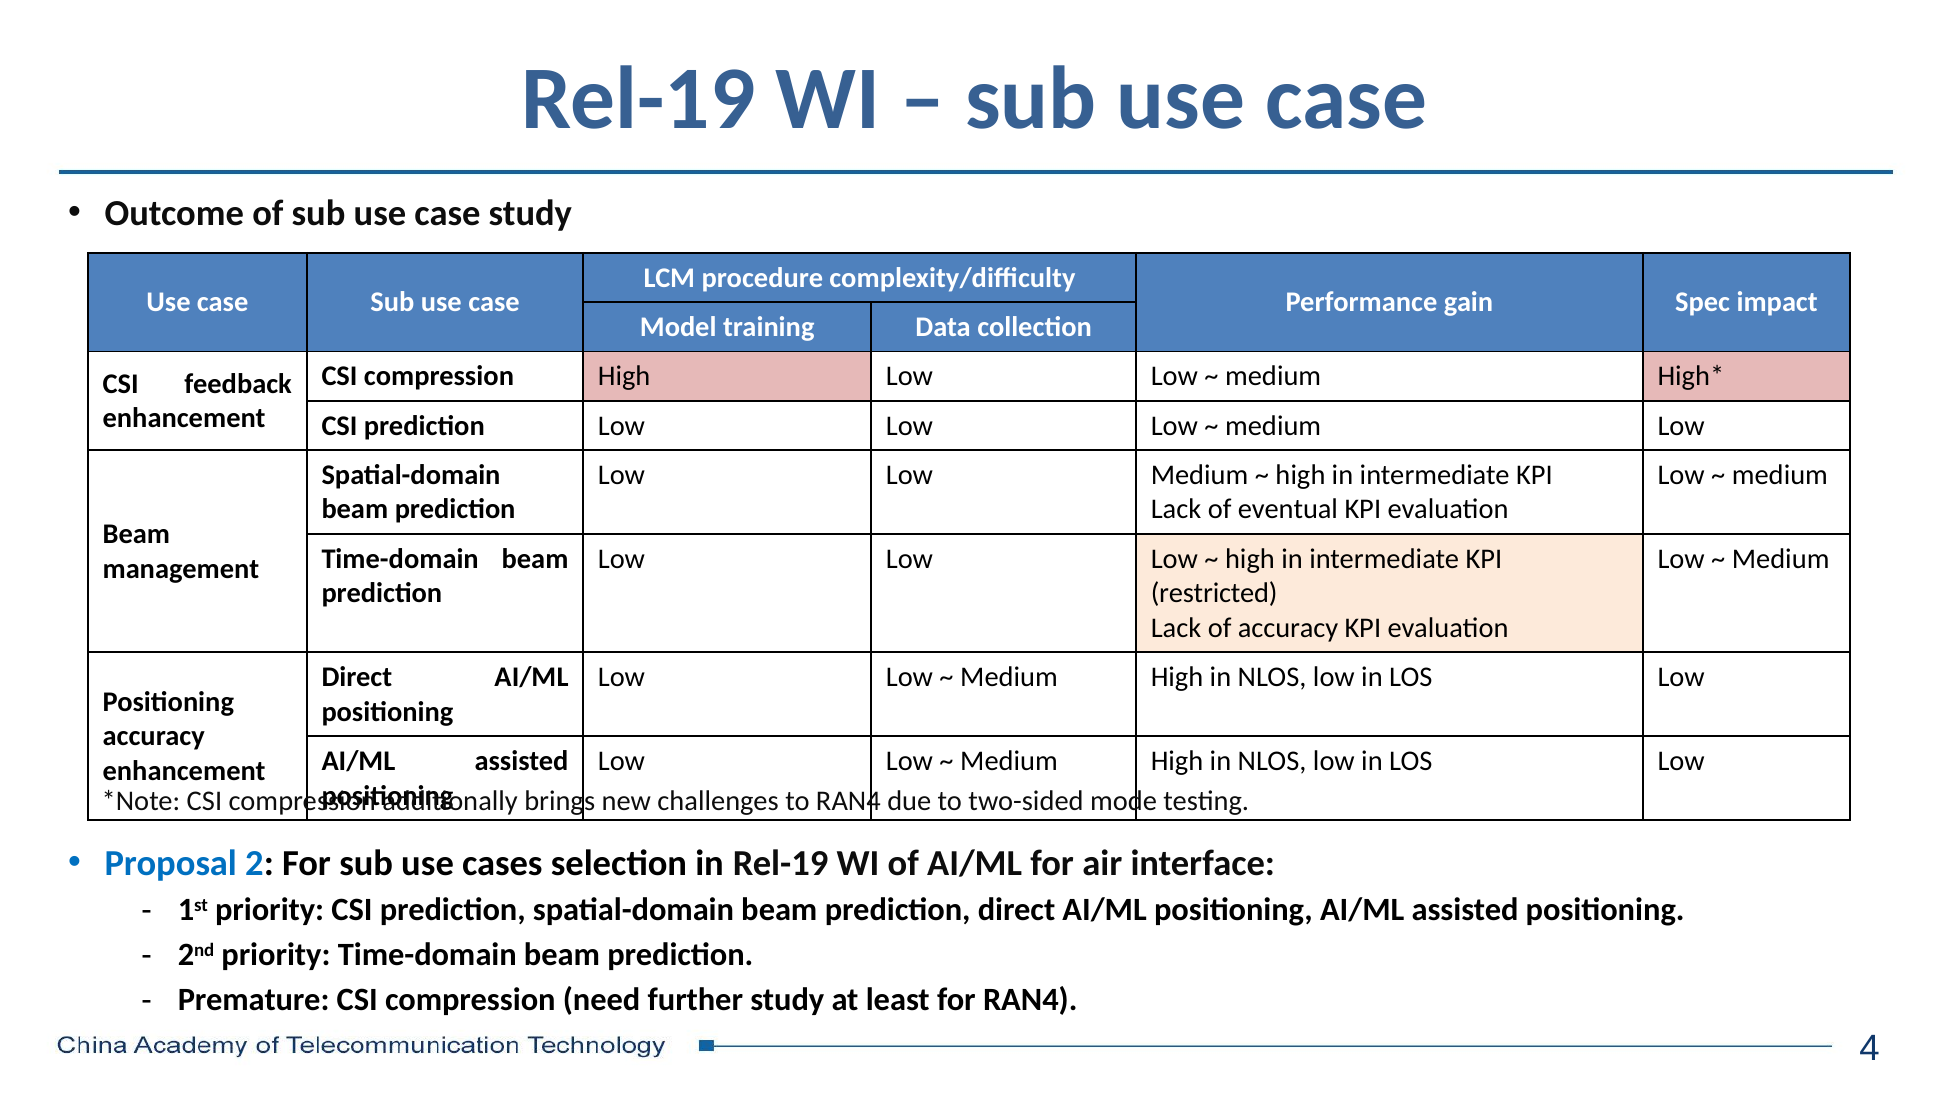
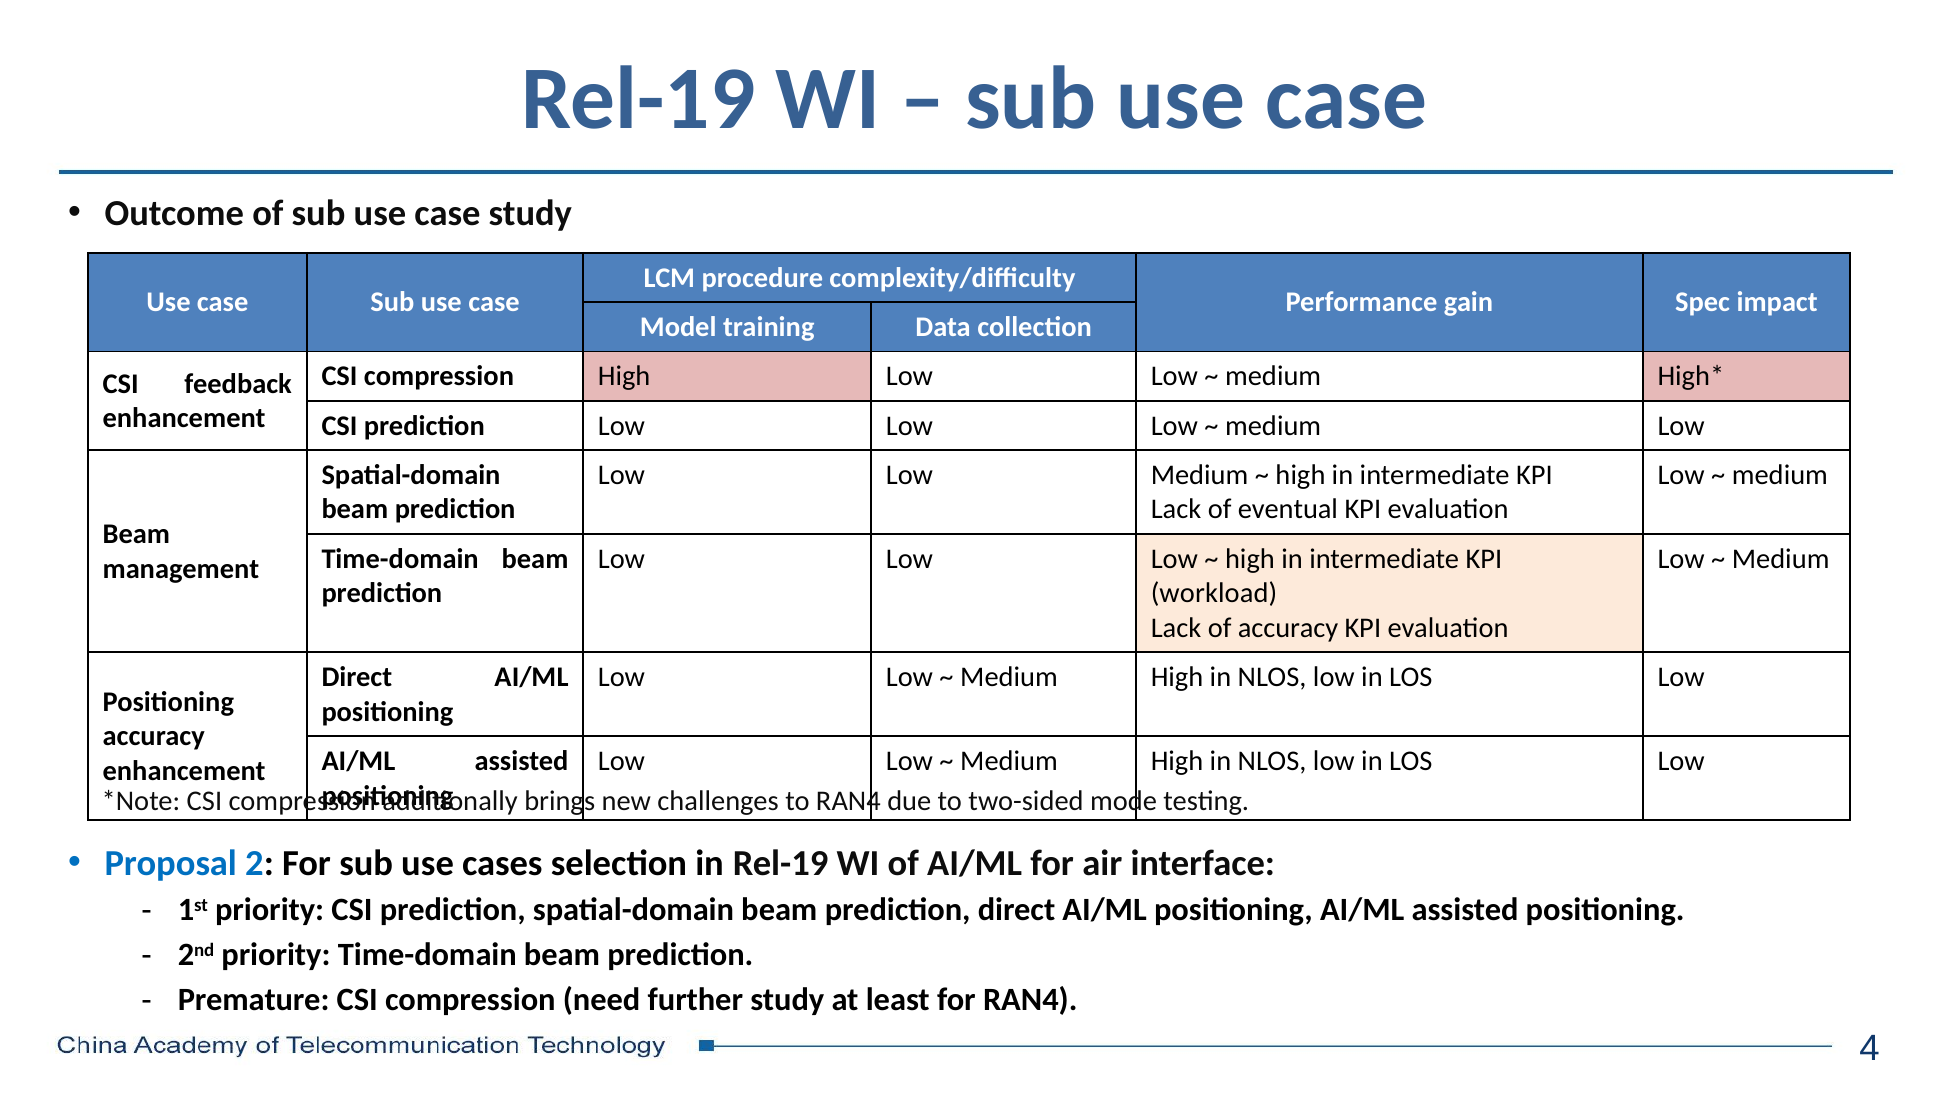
restricted: restricted -> workload (1214, 594)
